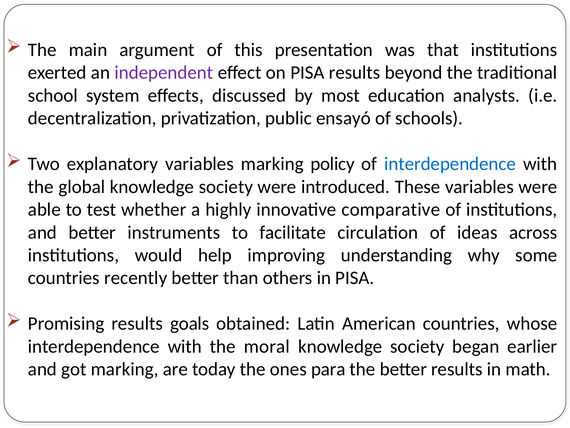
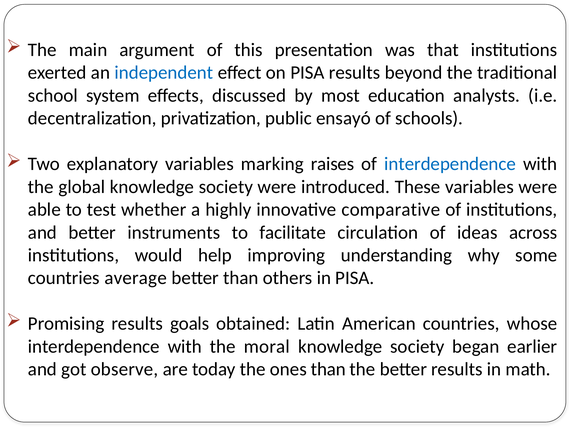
independent colour: purple -> blue (164, 73)
policy: policy -> raises (333, 164)
recently: recently -> average (136, 278)
got marking: marking -> observe (125, 369)
ones para: para -> than (328, 369)
